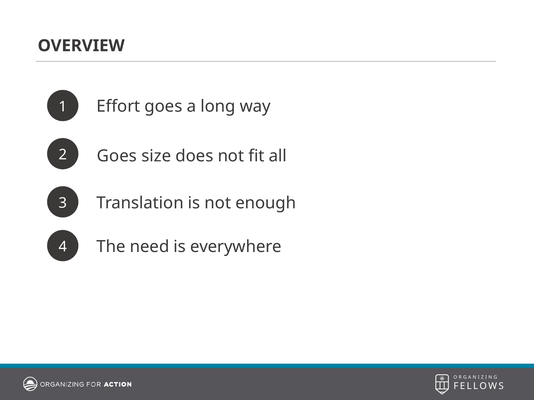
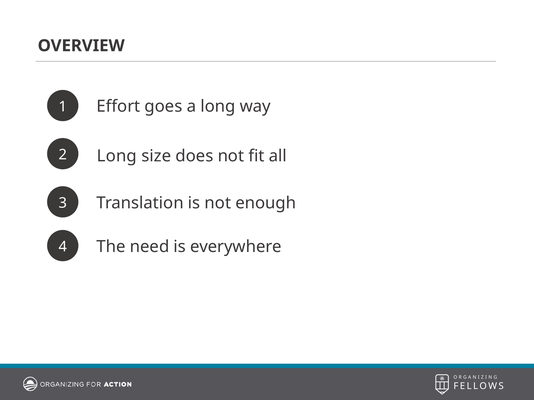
Goes: Goes -> Long (117, 156)
